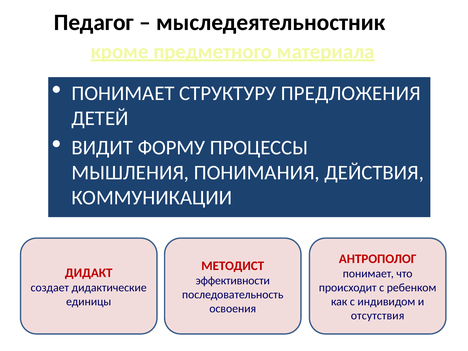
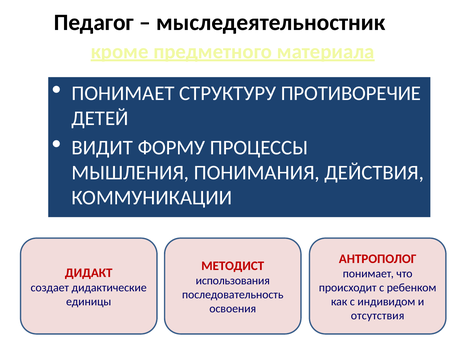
ПРЕДЛОЖЕНИЯ: ПРЕДЛОЖЕНИЯ -> ПРОТИВОРЕЧИЕ (351, 93)
эффективности: эффективности -> использования (233, 281)
